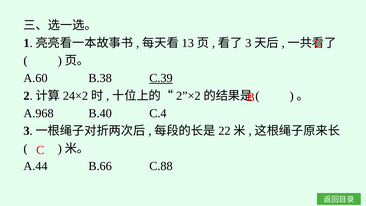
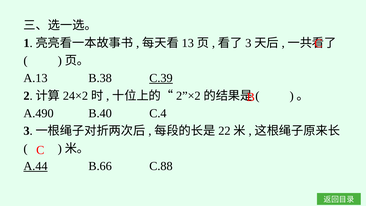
A.60: A.60 -> A.13 (36, 78)
A.968: A.968 -> A.490 (39, 113)
A.44 underline: none -> present (36, 166)
